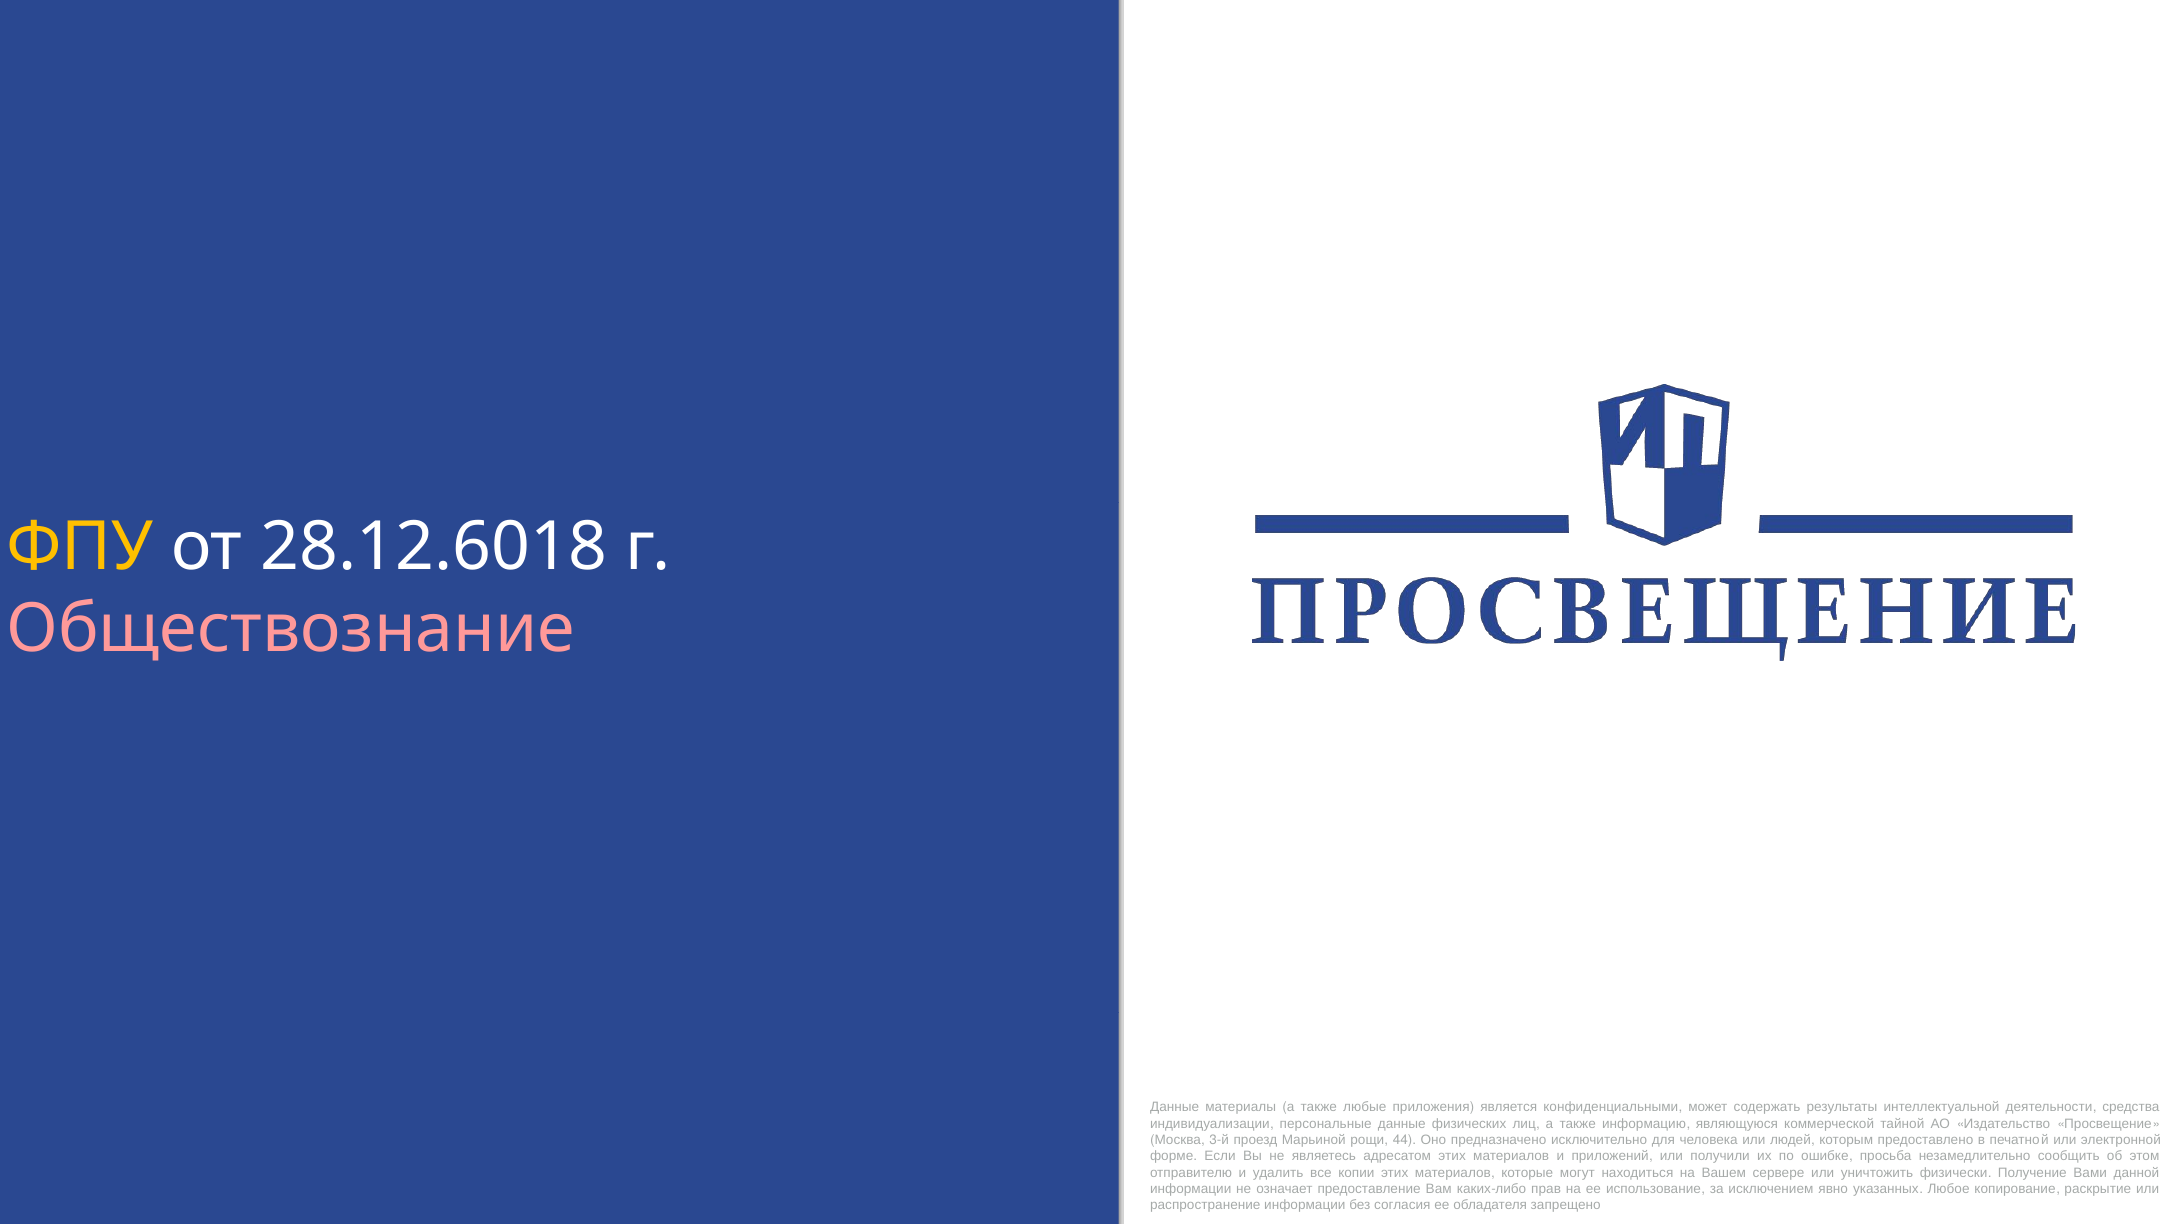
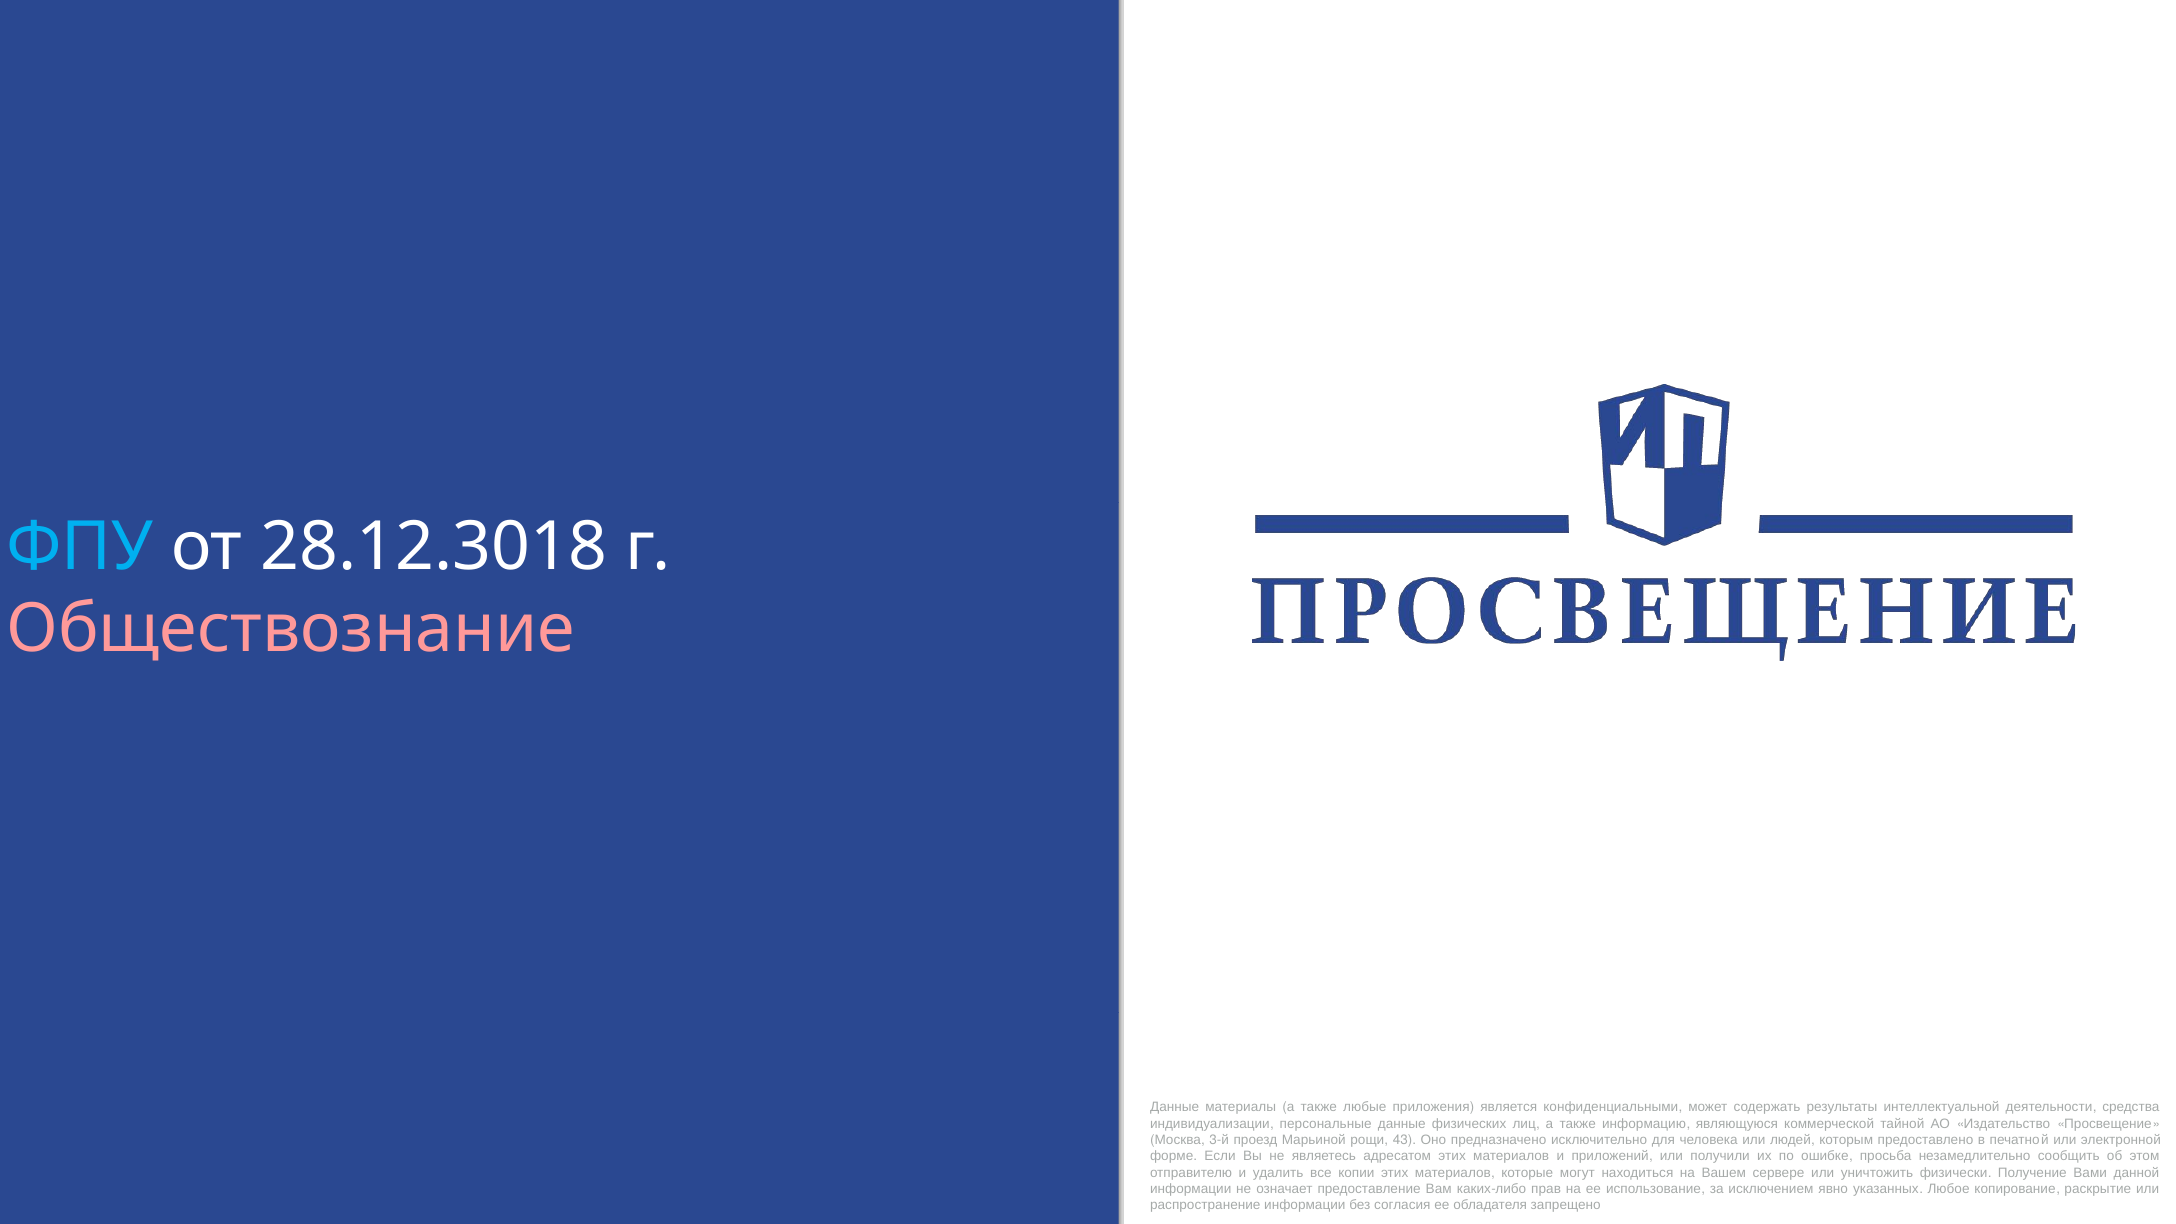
ФПУ colour: yellow -> light blue (80, 547)
28.12.6018: 28.12.6018 -> 28.12.3018 (434, 547)
44: 44 -> 43 (1404, 1140)
